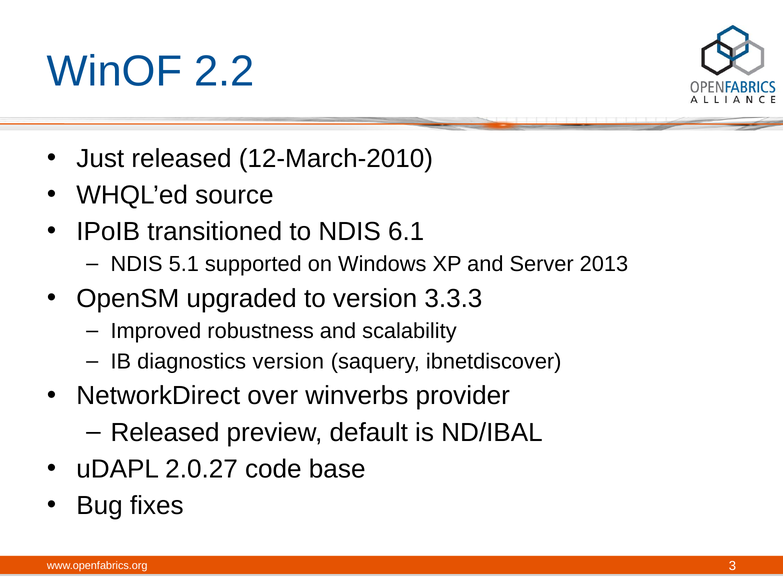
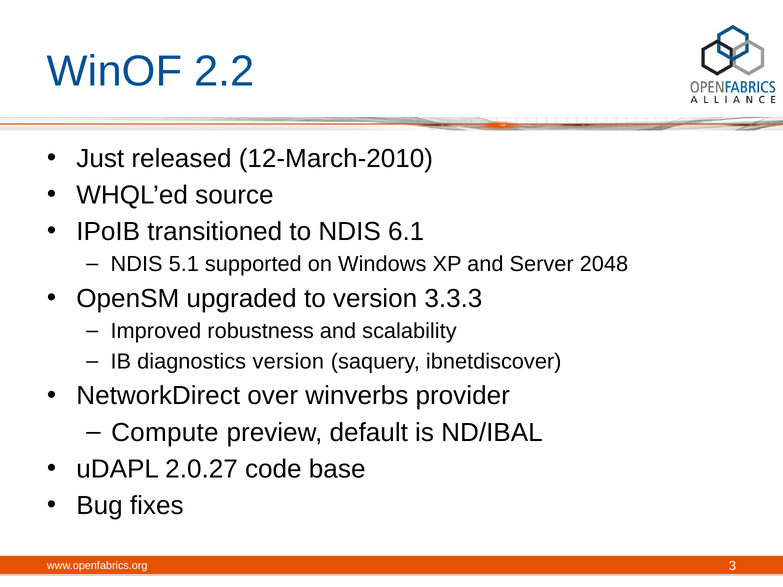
2013: 2013 -> 2048 (604, 264)
Released: Released -> Compute (165, 433)
